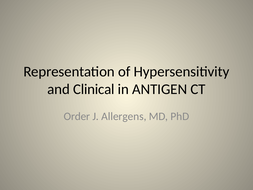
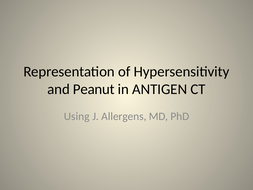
Clinical: Clinical -> Peanut (94, 89)
Order: Order -> Using (77, 116)
